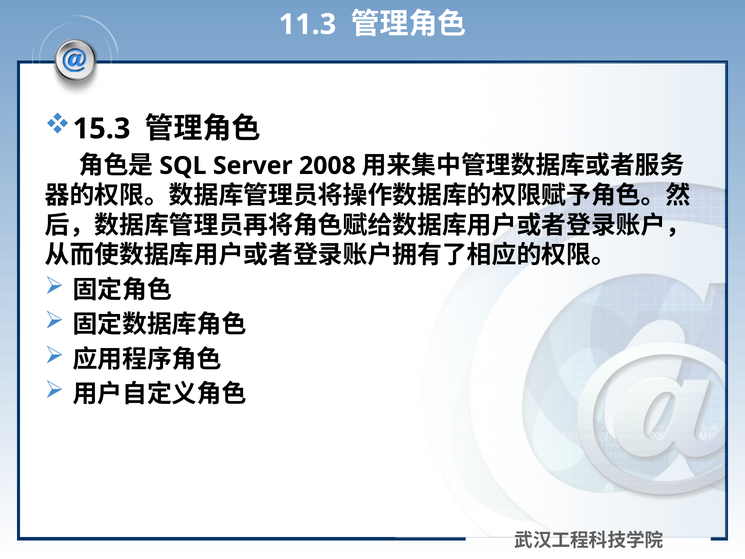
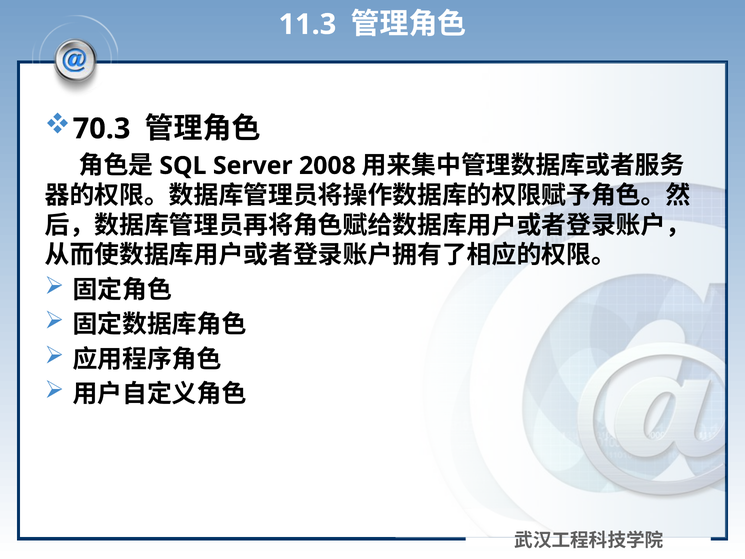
15.3: 15.3 -> 70.3 (102, 129)
